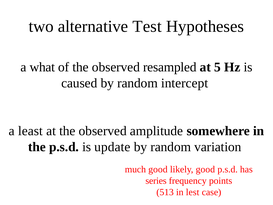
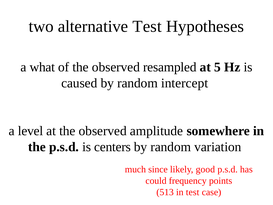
least: least -> level (31, 131)
update: update -> centers (113, 147)
much good: good -> since (158, 169)
series: series -> could (156, 181)
in lest: lest -> test (193, 192)
